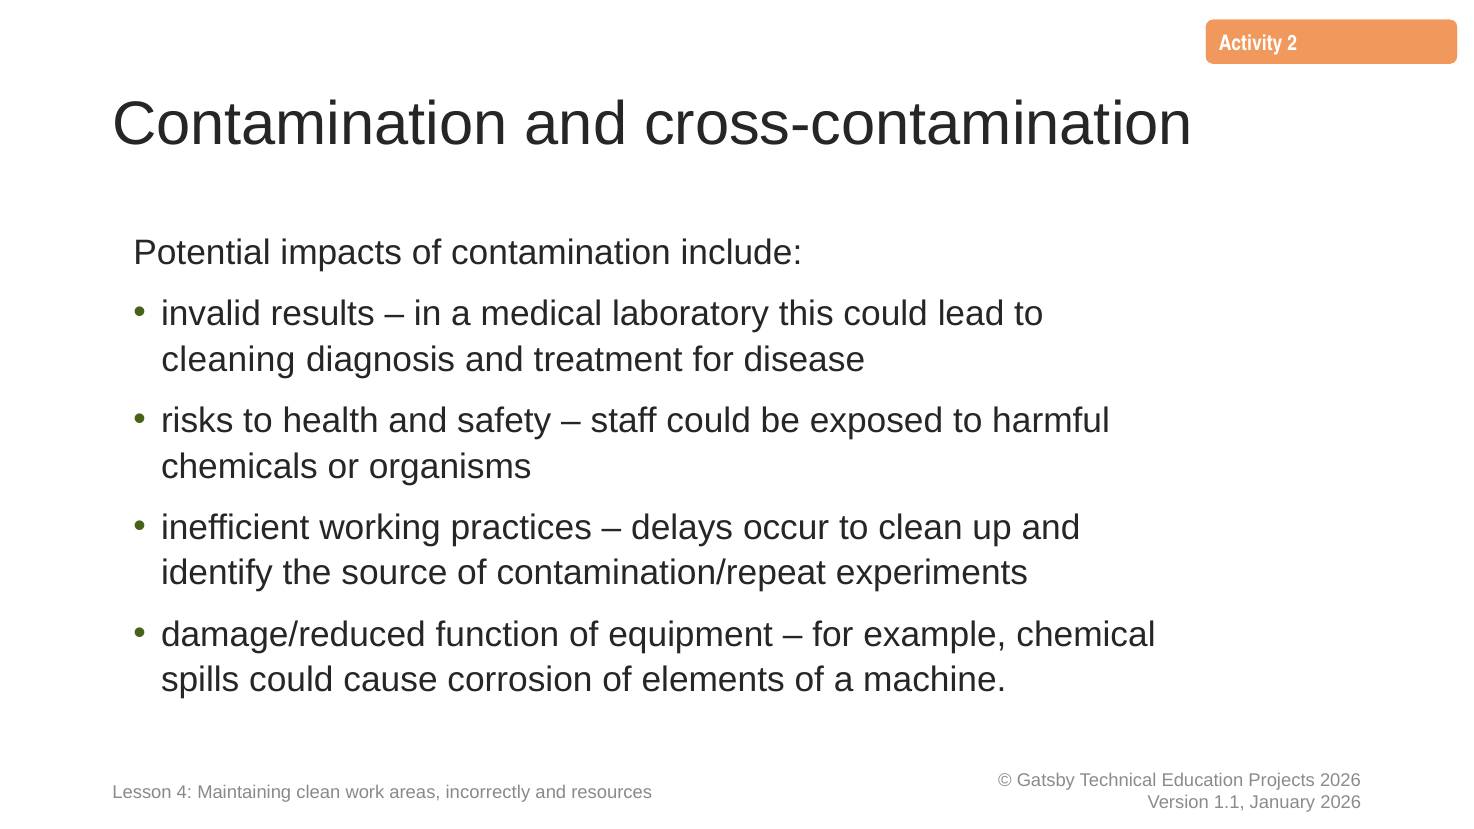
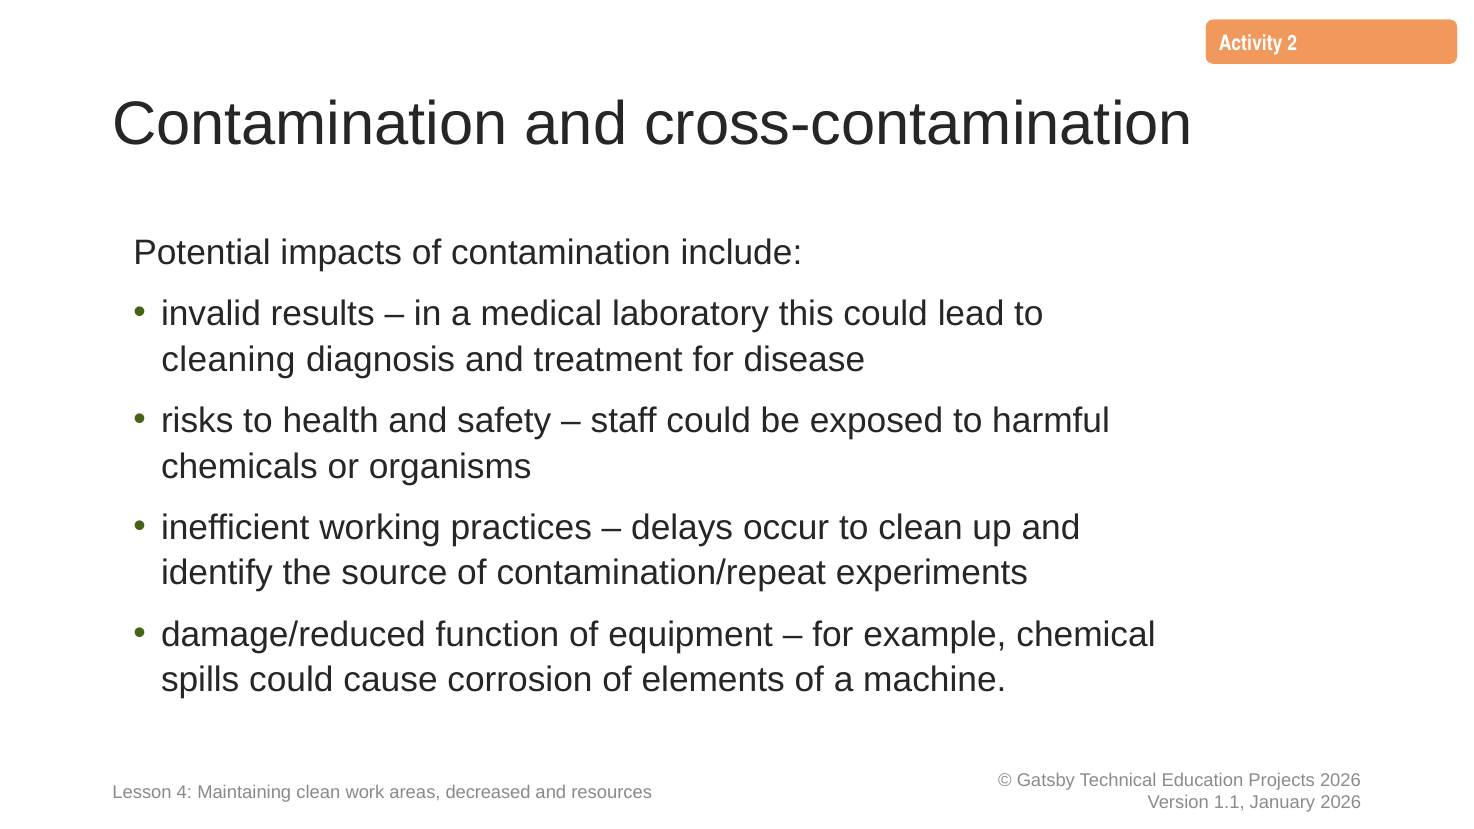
incorrectly: incorrectly -> decreased (488, 793)
